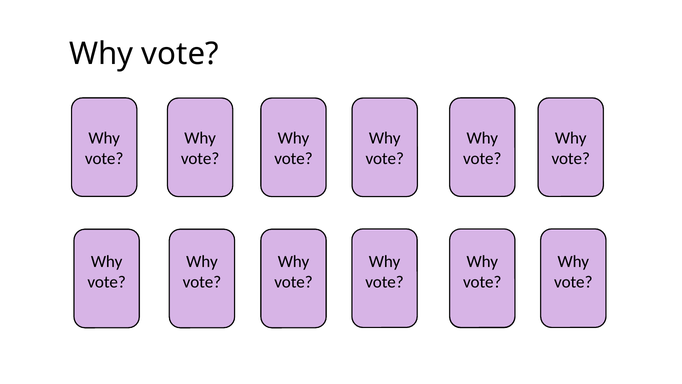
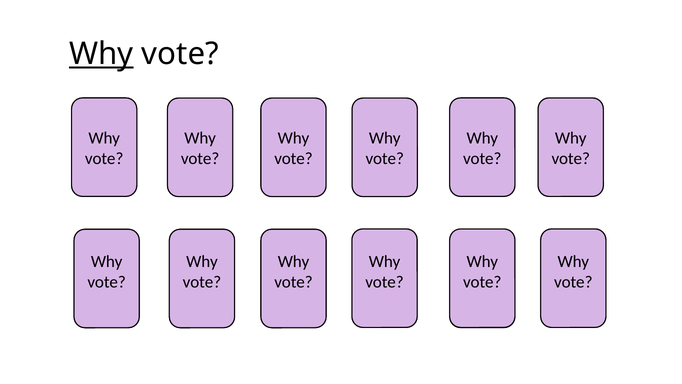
Why underline: none -> present (101, 54)
